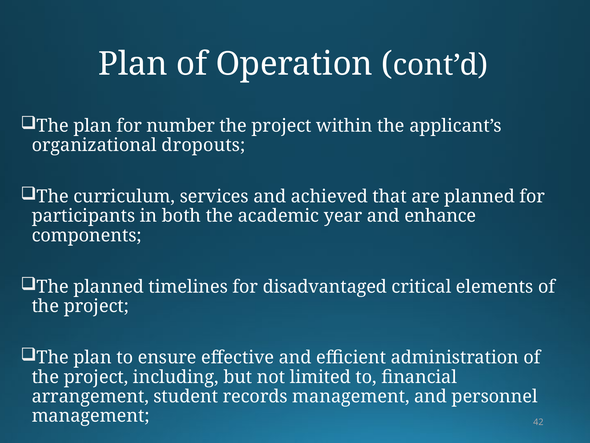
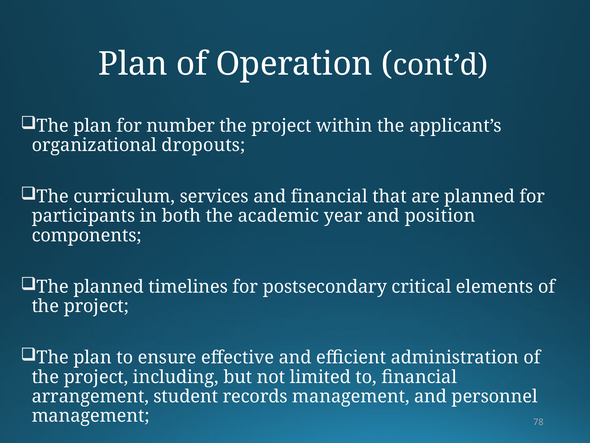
and achieved: achieved -> financial (329, 196)
enhance: enhance -> position (440, 216)
disadvantaged: disadvantaged -> postsecondary (325, 286)
42: 42 -> 78 (538, 422)
